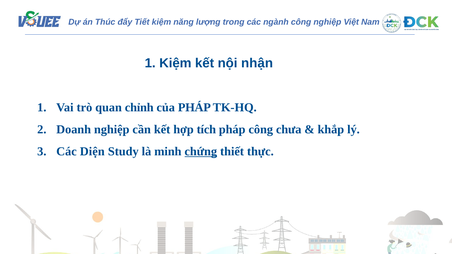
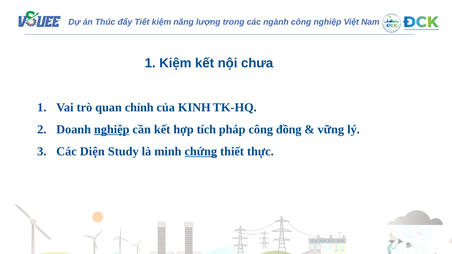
nhận: nhận -> chưa (257, 63)
của PHÁP: PHÁP -> KINH (194, 108)
nghiệp underline: none -> present (112, 130)
chưa: chưa -> đồng (289, 130)
khắp: khắp -> vững (331, 130)
